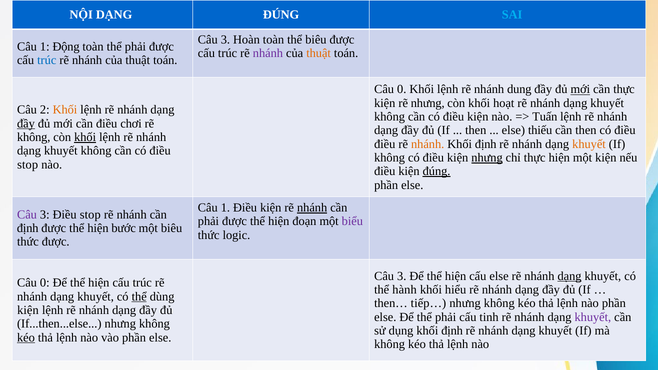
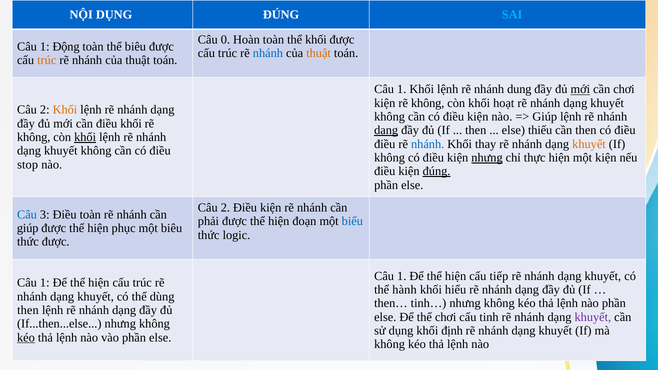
NỘI DẠNG: DẠNG -> DỤNG (114, 15)
3: 3 -> 0 (225, 40)
thể biêu: biêu -> khối (316, 40)
toàn thể phải: phải -> biêu (135, 47)
nhánh colour: purple -> blue (268, 53)
trúc colour: blue -> orange (47, 60)
0: 0 -> 1 (402, 89)
cần thực: thực -> chơi (624, 89)
kiện rẽ nhưng: nhưng -> không (428, 103)
Tuấn: Tuấn -> Giúp (545, 117)
đầy underline: present -> none (26, 124)
điều chơi: chơi -> khối (131, 124)
dạng underline: none -> present (386, 130)
nhánh colour: orange -> blue (428, 144)
định: định -> thay (486, 144)
1: 1 -> 2 (225, 208)
nhánh underline: present -> none (312, 208)
Câu colour: purple -> blue (27, 215)
3 Điều stop: stop -> toàn (90, 215)
biểu colour: purple -> blue (352, 221)
định: định -> giúp (28, 228)
bước: bước -> phục (124, 228)
3: 3 -> 1 (402, 276)
cấu else: else -> tiếp (499, 276)
dạng underline: present -> none (570, 276)
0: 0 -> 1 (45, 283)
thể underline: present -> none (139, 297)
tiếp…: tiếp… -> tinh… (429, 303)
kiện: kiện -> then (28, 310)
Để thể phải: phải -> chơi (446, 317)
